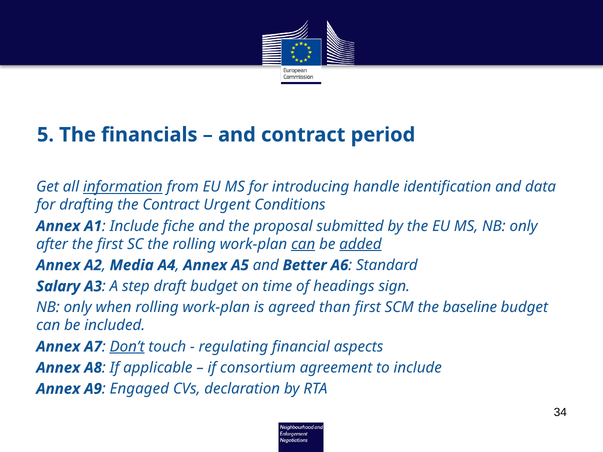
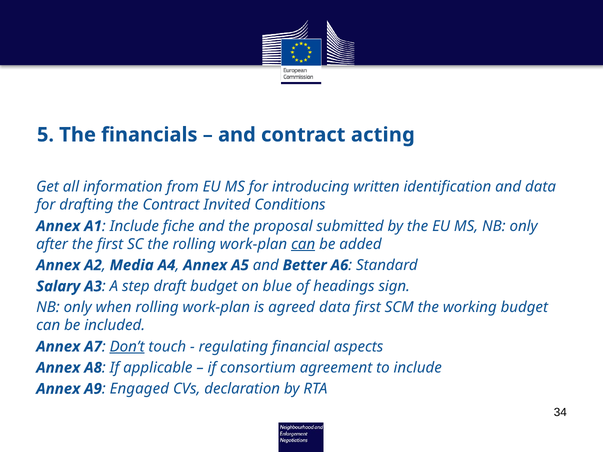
period: period -> acting (383, 135)
information underline: present -> none (123, 187)
handle: handle -> written (376, 187)
Urgent: Urgent -> Invited (227, 205)
added underline: present -> none (360, 244)
time: time -> blue (277, 287)
agreed than: than -> data (335, 308)
baseline: baseline -> working (470, 308)
